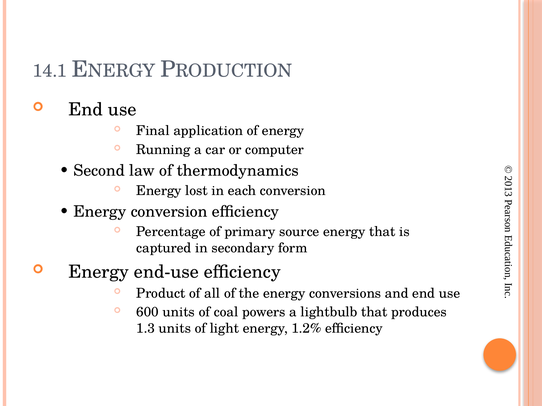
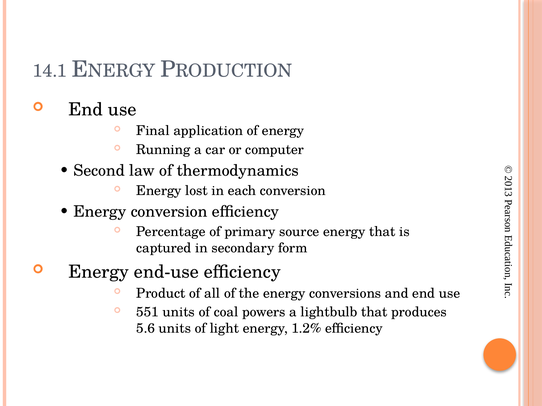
600: 600 -> 551 (148, 313)
1.3: 1.3 -> 5.6 (146, 329)
